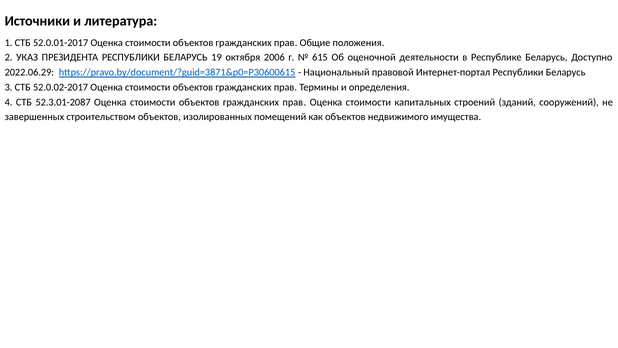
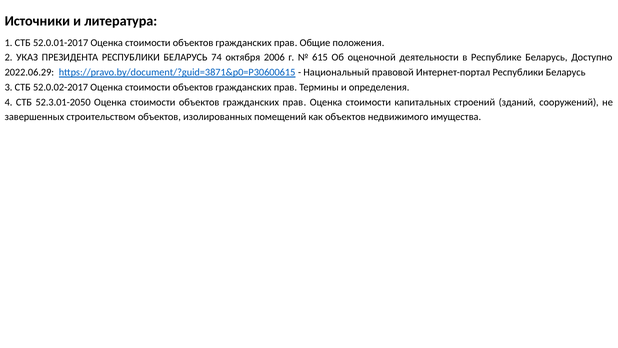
19: 19 -> 74 (217, 57)
52.3.01-2087: 52.3.01-2087 -> 52.3.01-2050 (63, 102)
